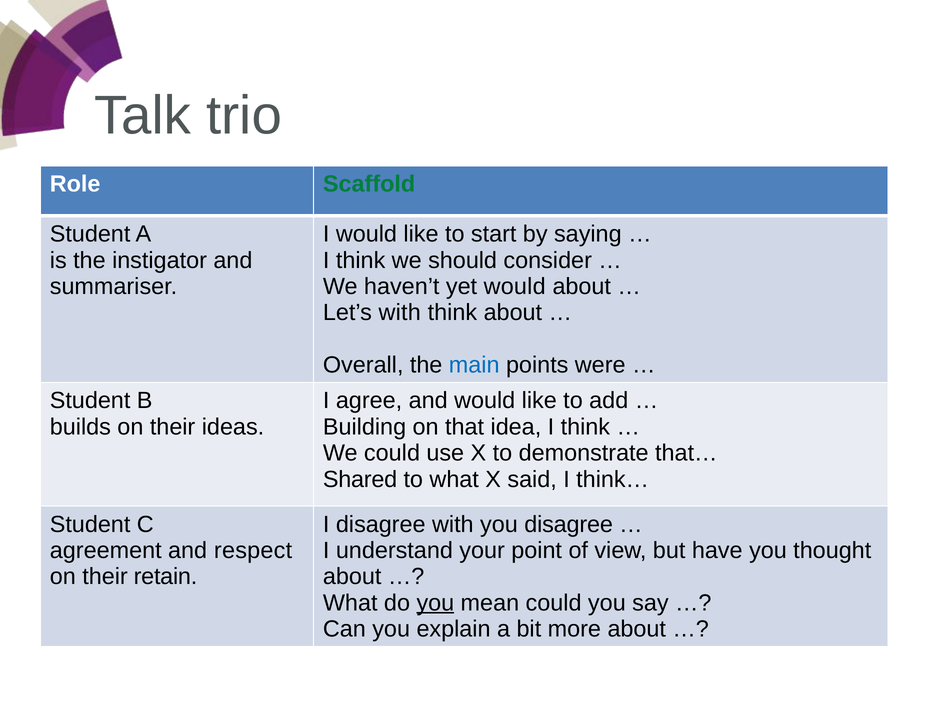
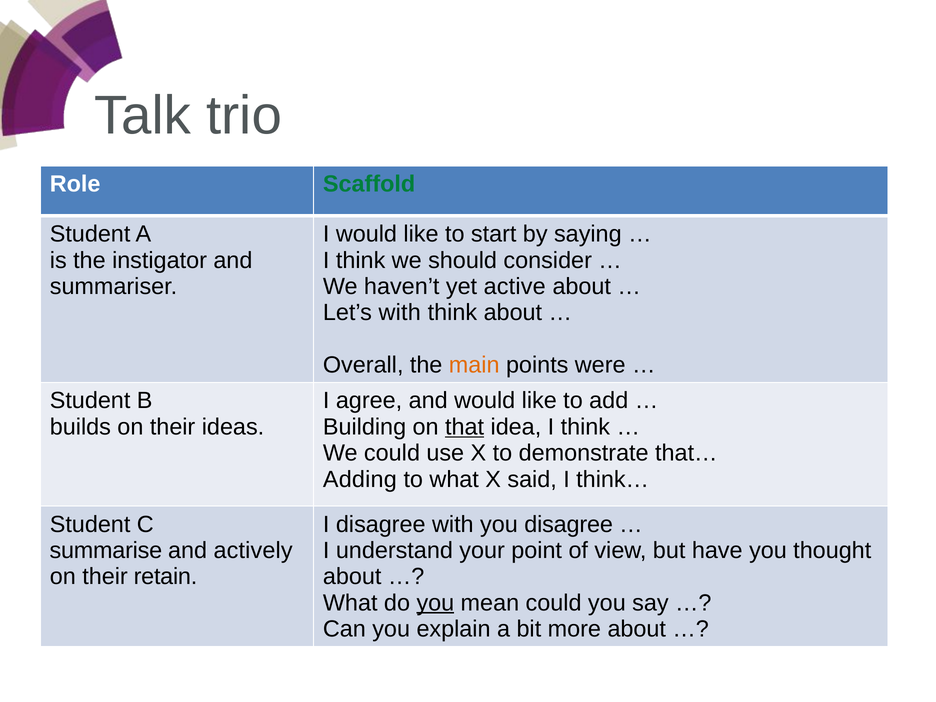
yet would: would -> active (515, 286)
main colour: blue -> orange (474, 365)
that underline: none -> present (465, 427)
Shared: Shared -> Adding (360, 479)
agreement: agreement -> summarise (106, 550)
respect: respect -> actively (253, 550)
